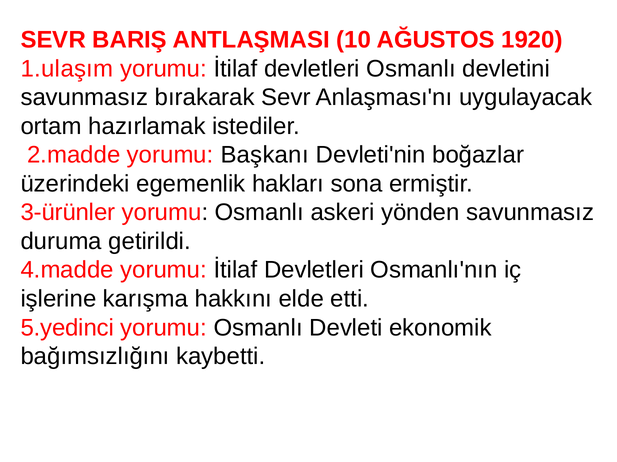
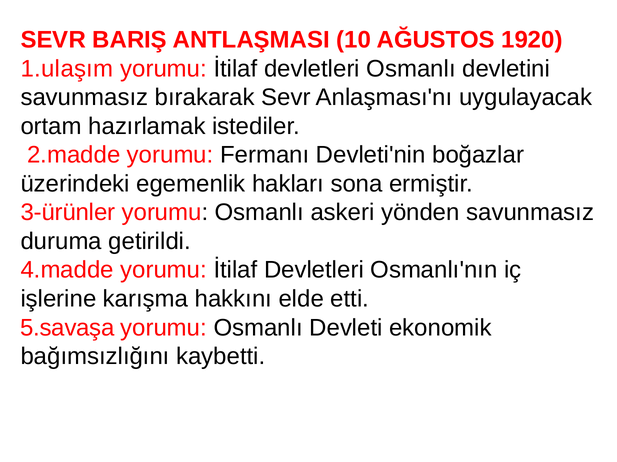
Başkanı: Başkanı -> Fermanı (265, 155)
5.yedinci: 5.yedinci -> 5.savaşa (67, 328)
